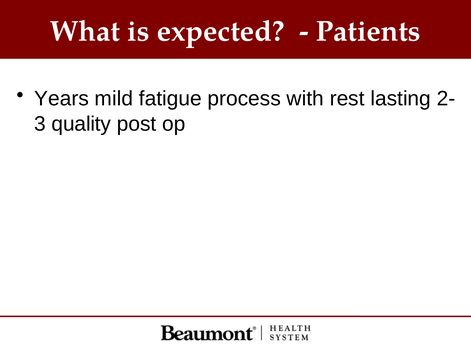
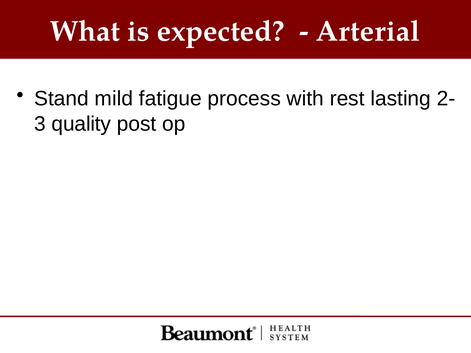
Patients: Patients -> Arterial (368, 31)
Years: Years -> Stand (61, 99)
